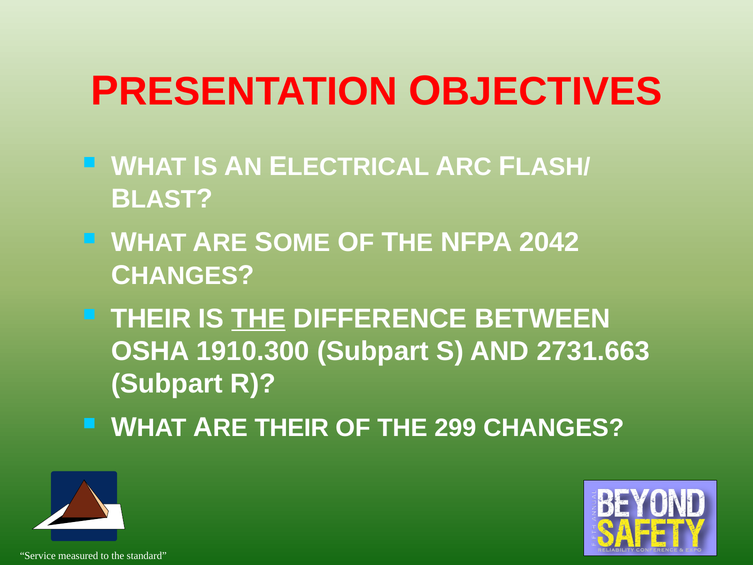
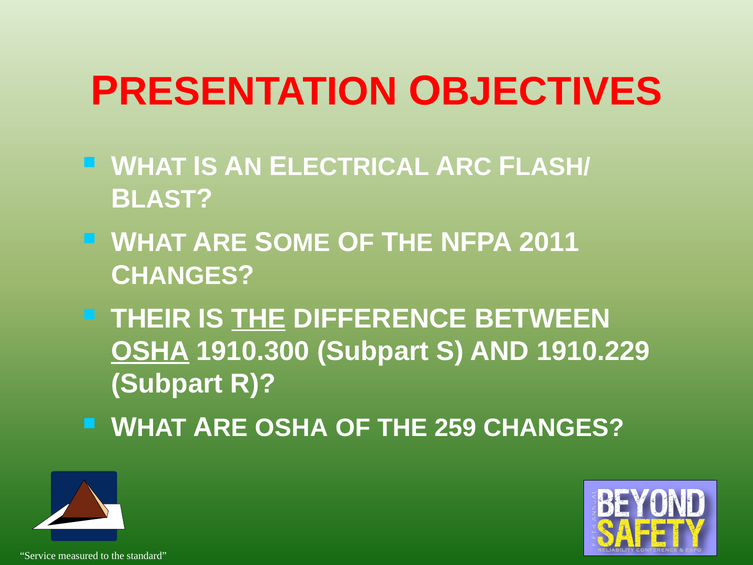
2042: 2042 -> 2011 (549, 242)
OSHA underline: none -> present (150, 351)
2731.663: 2731.663 -> 1910.229 (593, 351)
ARE THEIR: THEIR -> OSHA (291, 428)
299: 299 -> 259 (455, 428)
